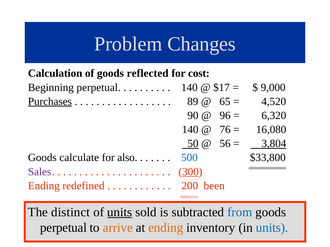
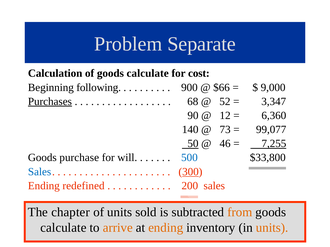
Changes: Changes -> Separate (202, 44)
of goods reflected: reflected -> calculate (148, 74)
Beginning perpetual: perpetual -> following (99, 88)
140: 140 -> 900 (189, 88)
$17: $17 -> $66 (222, 88)
89: 89 -> 68 (193, 102)
65: 65 -> 52 (225, 102)
4,520: 4,520 -> 3,347 (274, 102)
96: 96 -> 12 (225, 116)
6,320: 6,320 -> 6,360 (274, 116)
76: 76 -> 73 (225, 130)
16,080: 16,080 -> 99,077 (271, 130)
56: 56 -> 46 (225, 144)
3,804: 3,804 -> 7,255 (274, 144)
calculate: calculate -> purchase (79, 158)
also: also -> will (127, 158)
Sales colour: purple -> blue (40, 172)
200 been: been -> sales (214, 186)
distinct: distinct -> chapter (71, 213)
units underline: present -> none (120, 213)
from colour: blue -> orange (240, 213)
perpetual: perpetual -> calculate (63, 228)
units colour: blue -> orange (272, 228)
